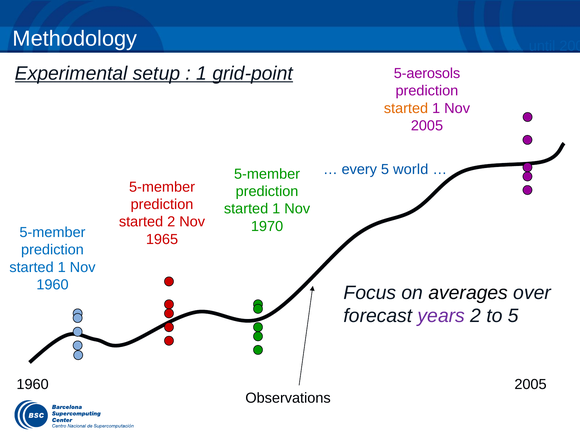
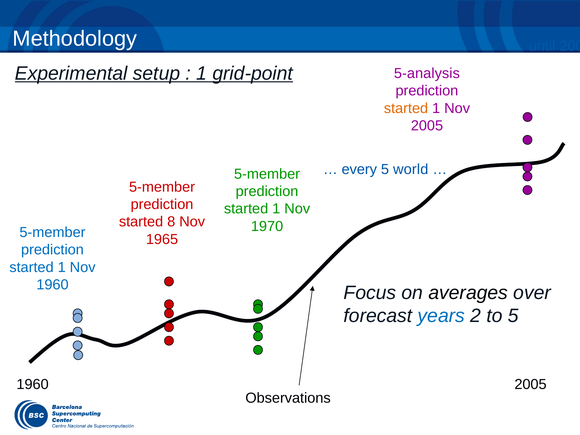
5-aerosols: 5-aerosols -> 5-analysis (427, 73)
started 2: 2 -> 8 (171, 222)
years colour: purple -> blue (441, 316)
